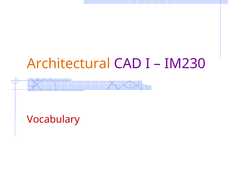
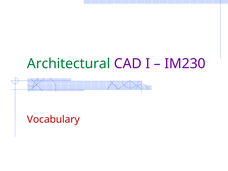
Architectural colour: orange -> green (69, 64)
